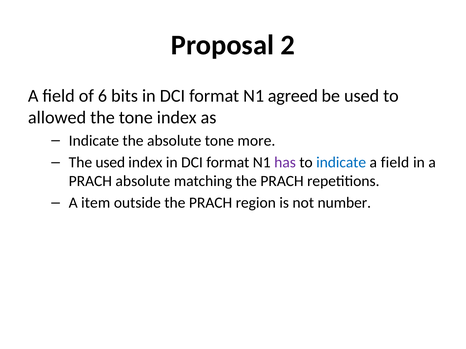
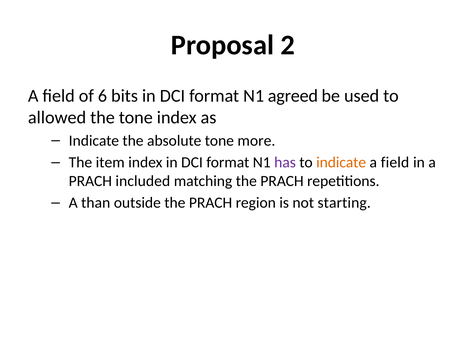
The used: used -> item (110, 163)
indicate colour: blue -> orange (341, 163)
PRACH absolute: absolute -> included (143, 181)
item: item -> than (96, 203)
number: number -> starting (344, 203)
